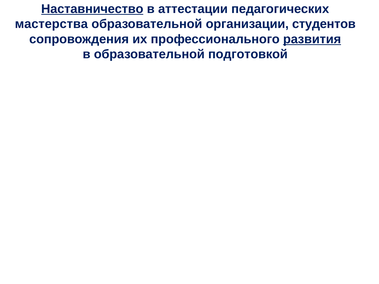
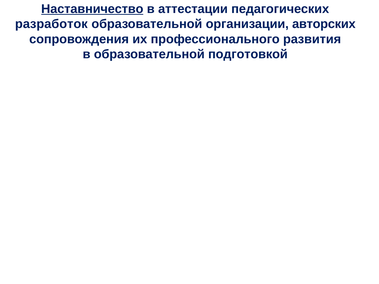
мастерства: мастерства -> разработок (51, 24)
студентов: студентов -> авторских (324, 24)
развития underline: present -> none (312, 39)
